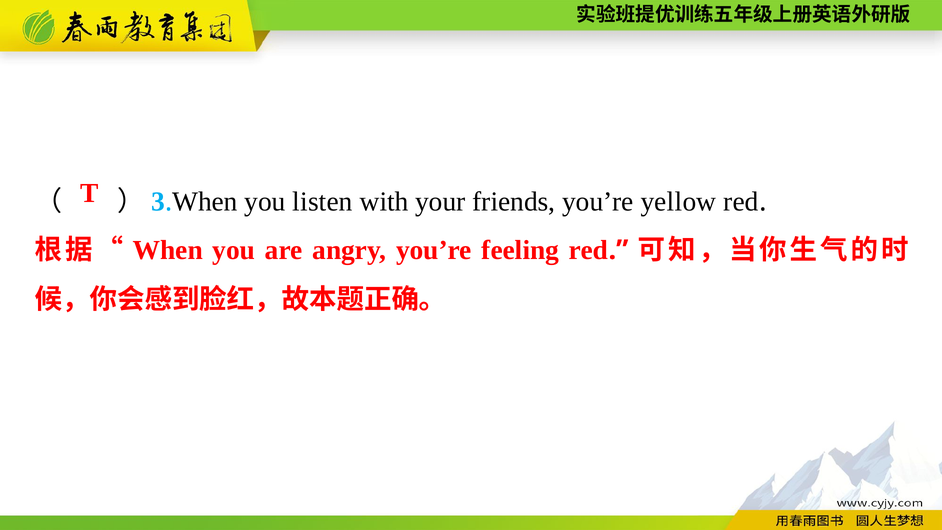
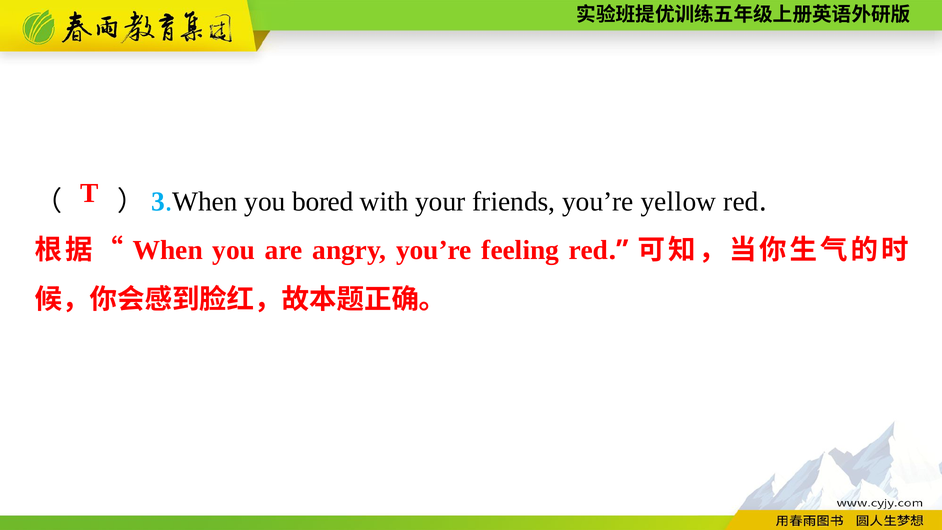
listen: listen -> bored (323, 202)
